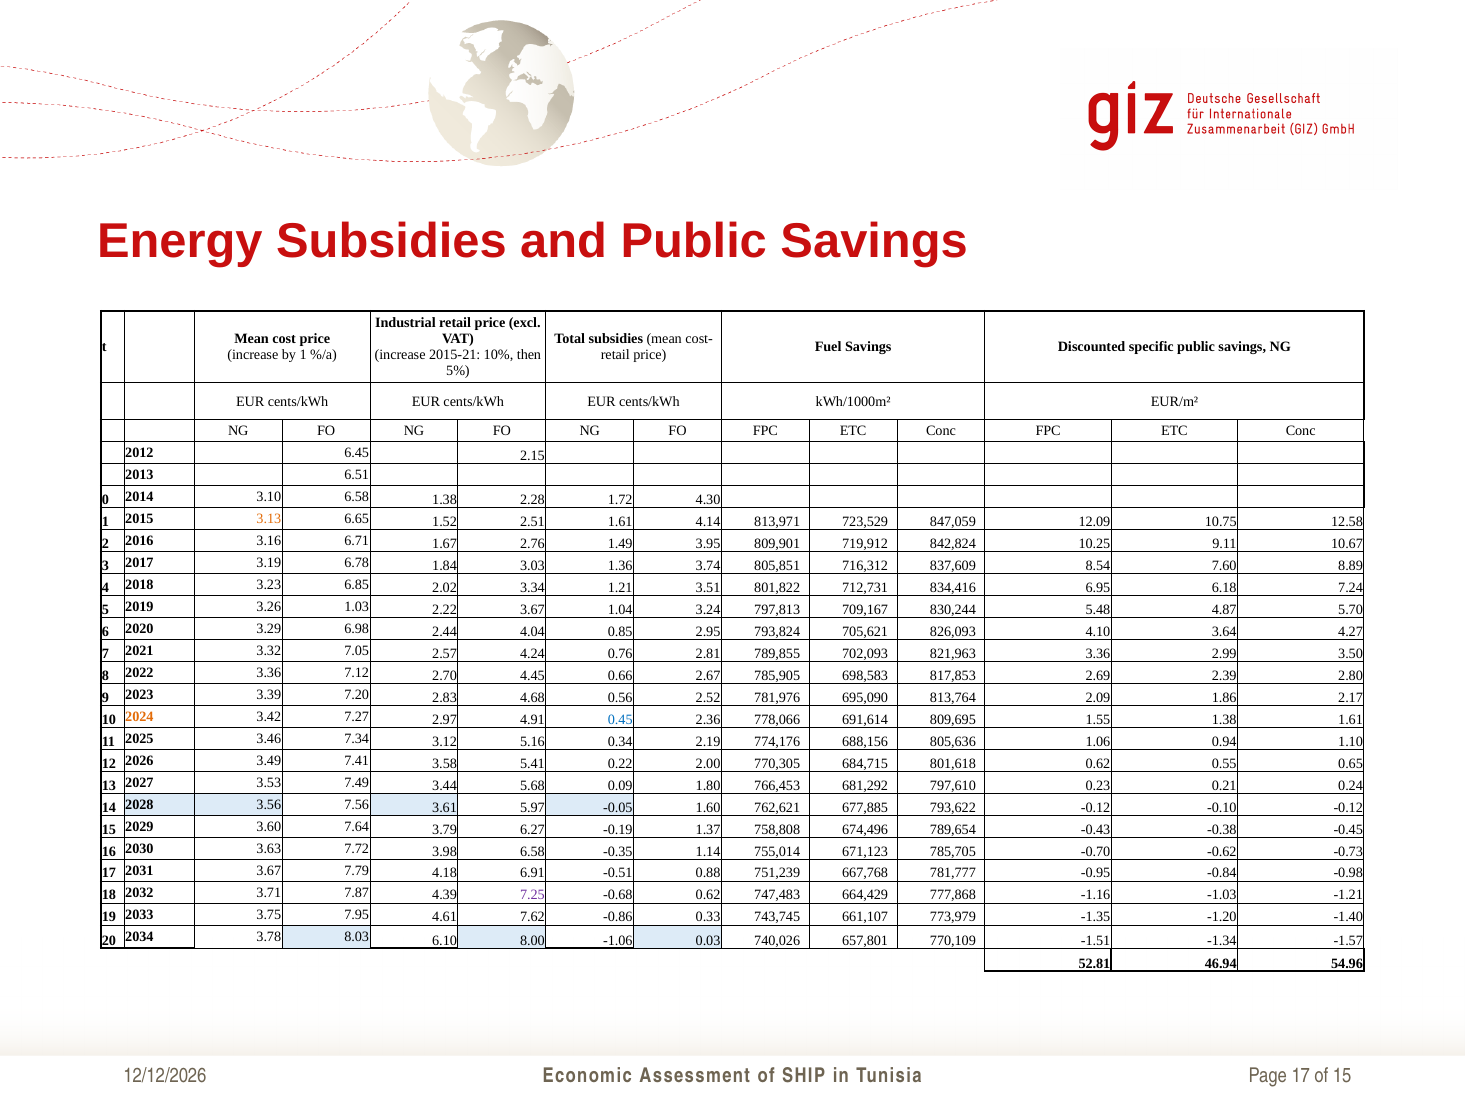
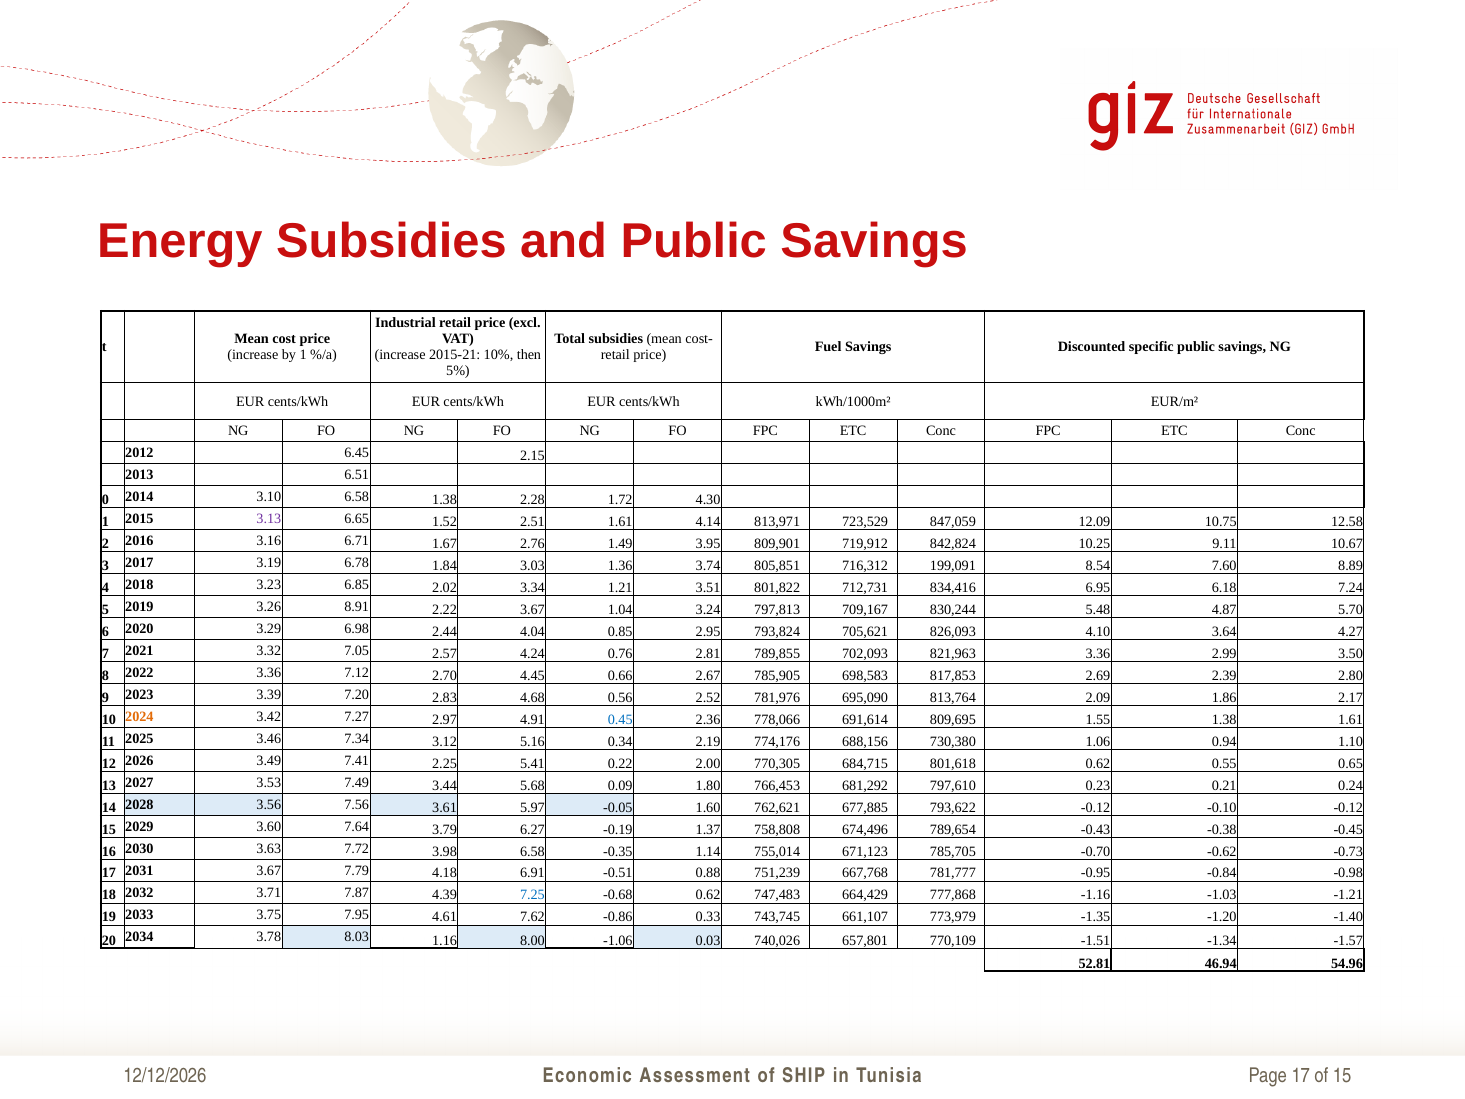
3.13 colour: orange -> purple (269, 519)
837,609: 837,609 -> 199,091 (953, 565)
1.03: 1.03 -> 8.91 (357, 607)
805,636: 805,636 -> 730,380 (953, 741)
3.58: 3.58 -> 2.25 (445, 763)
7.25 colour: purple -> blue (532, 895)
6.10: 6.10 -> 1.16 (445, 940)
